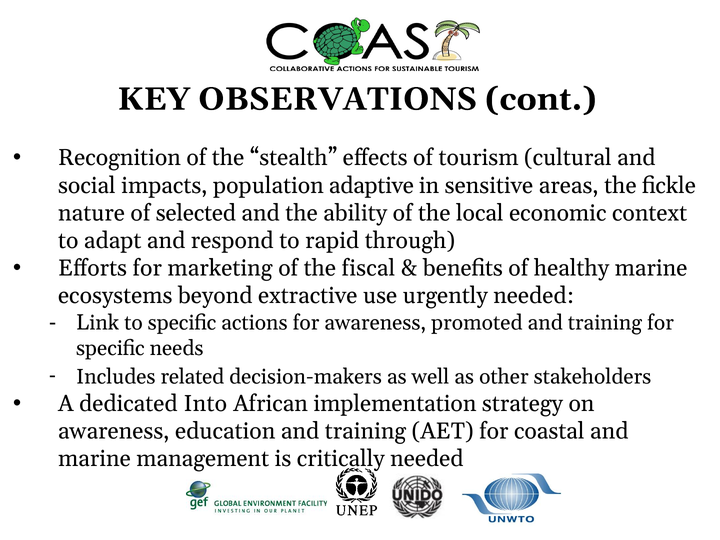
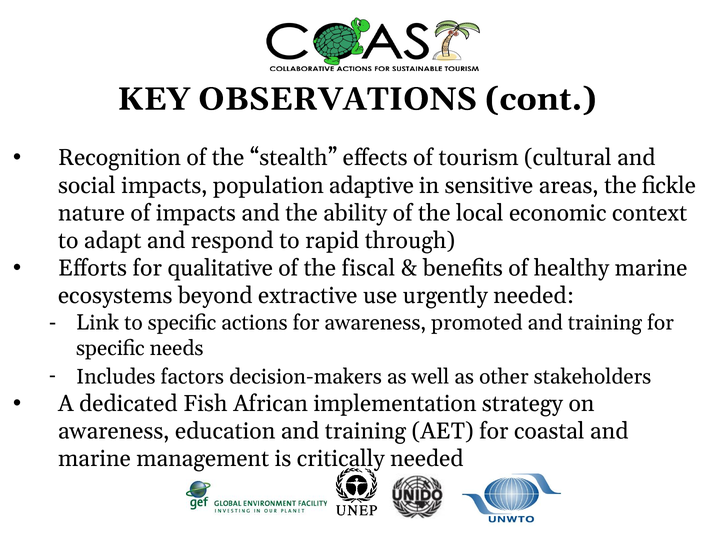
of selected: selected -> impacts (196, 213)
marketing: marketing -> qualitative (220, 268)
related: related -> factors (192, 377)
Into: Into -> Fish (205, 404)
